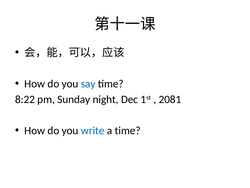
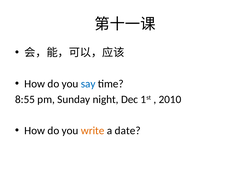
8:22: 8:22 -> 8:55 (25, 99)
2081: 2081 -> 2010 (170, 99)
write colour: blue -> orange (93, 130)
a time: time -> date (128, 130)
